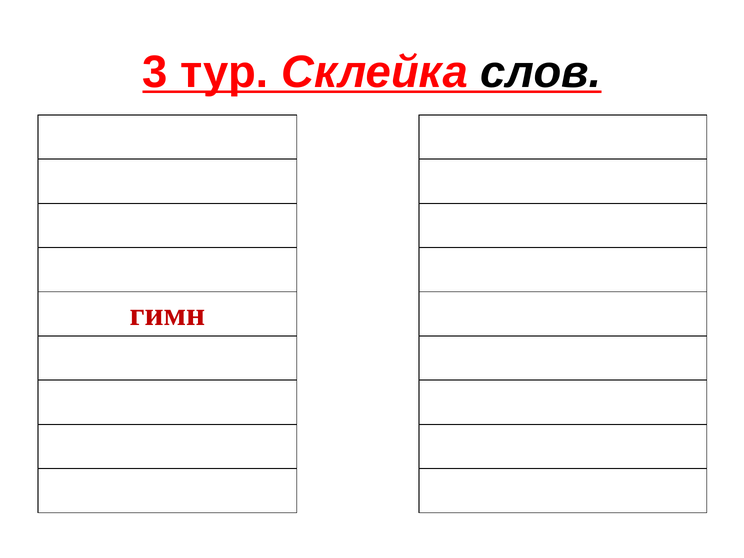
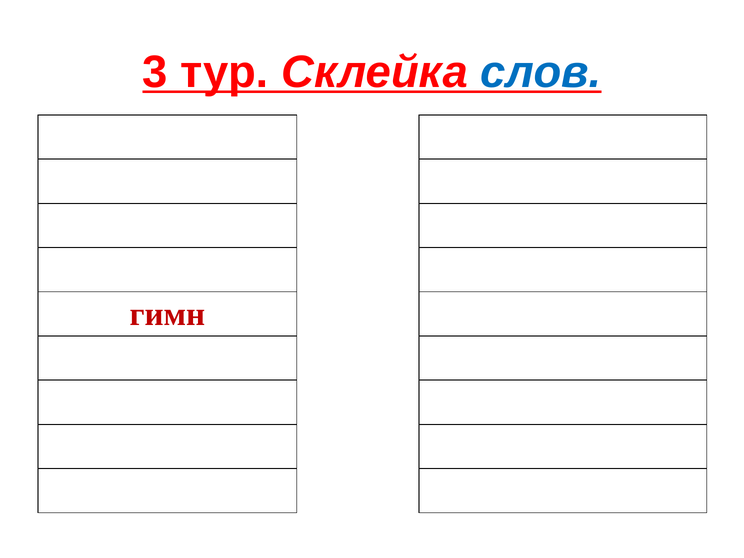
слов colour: black -> blue (541, 72)
